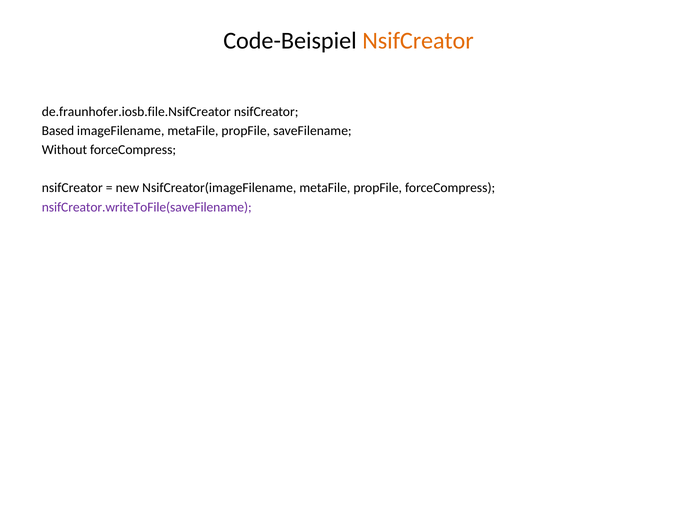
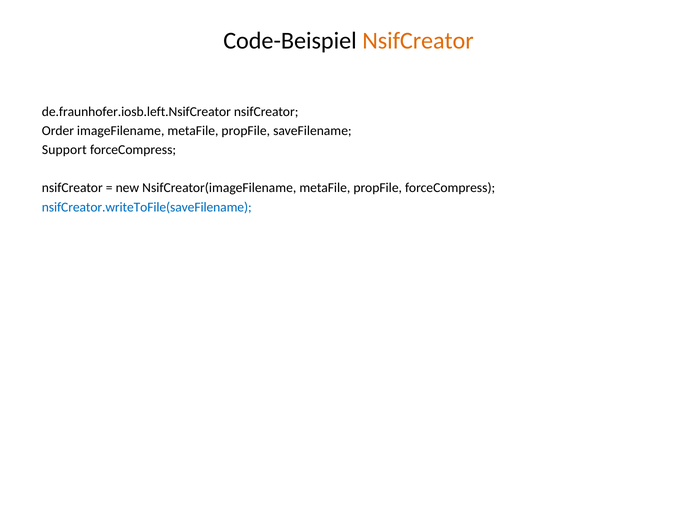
de.fraunhofer.iosb.file.NsifCreator: de.fraunhofer.iosb.file.NsifCreator -> de.fraunhofer.iosb.left.NsifCreator (136, 112)
Based: Based -> Order (58, 131)
Without: Without -> Support (64, 150)
nsifCreator.writeToFile(saveFilename colour: purple -> blue (147, 207)
